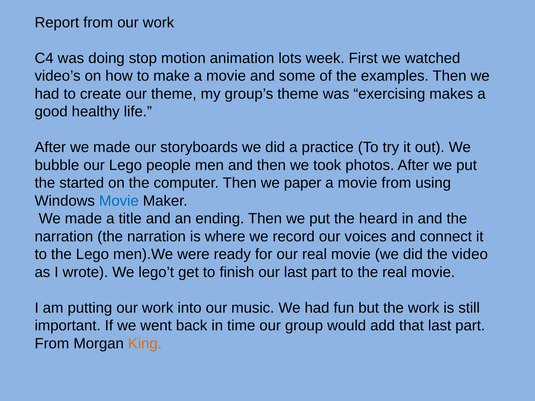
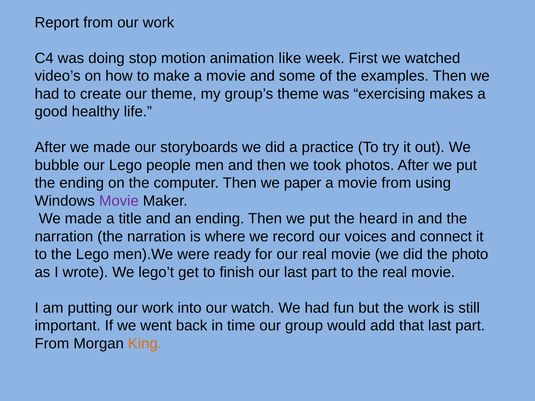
lots: lots -> like (290, 58)
the started: started -> ending (82, 183)
Movie colour: blue -> purple (119, 201)
video: video -> photo (470, 255)
music: music -> watch (253, 308)
